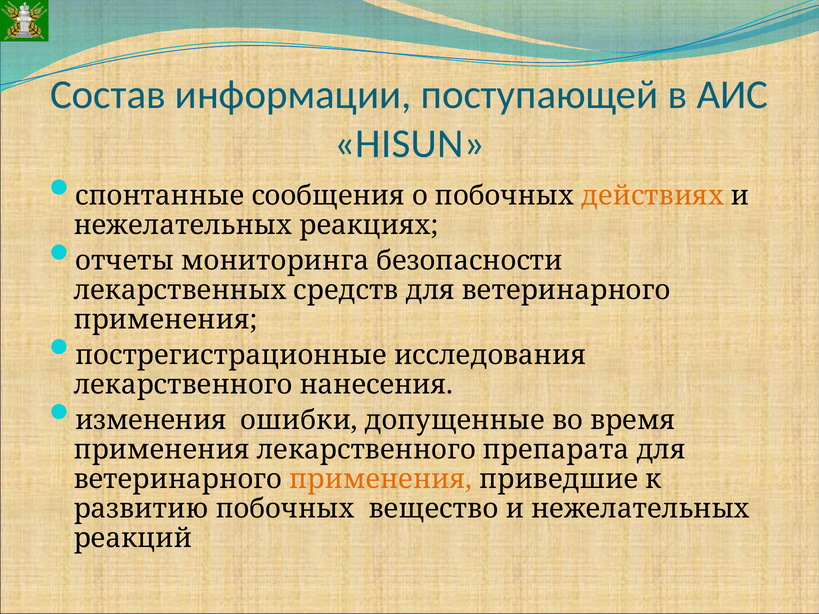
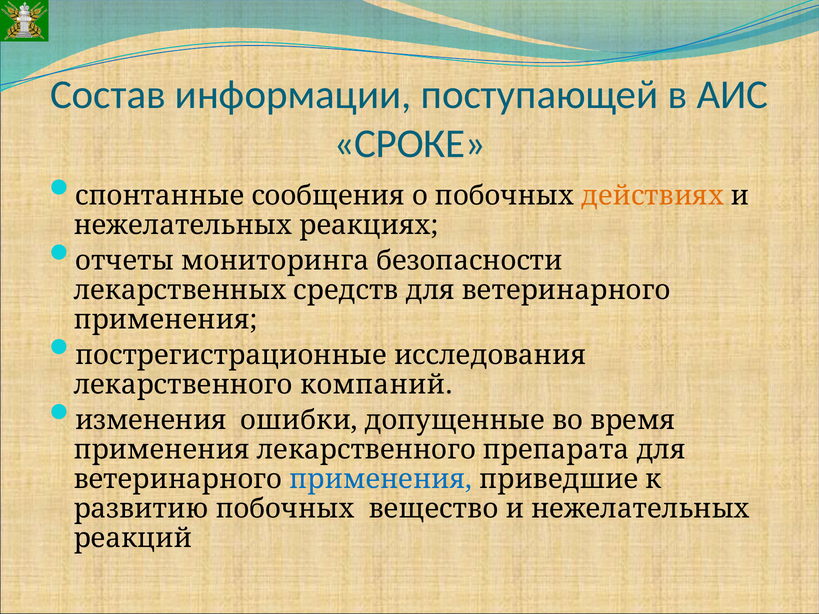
HISUN: HISUN -> СРОКЕ (410, 144)
нанесения: нанесения -> компаний (376, 385)
применения colour: orange -> blue (381, 479)
